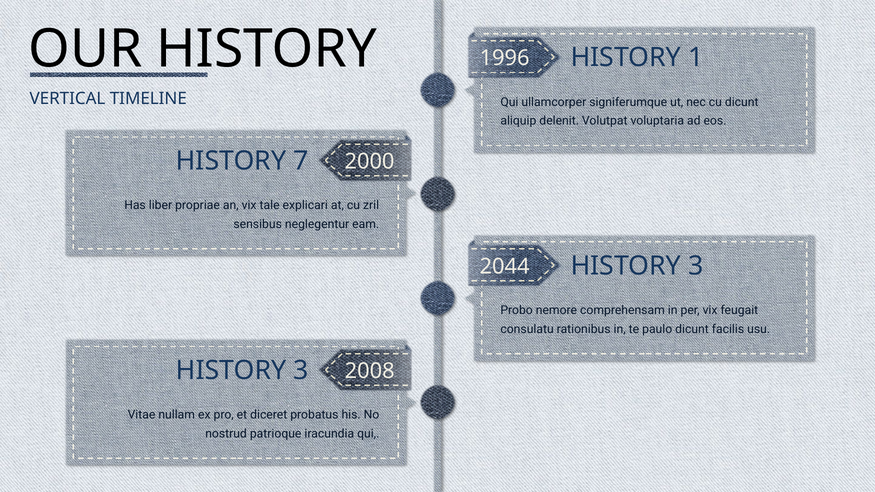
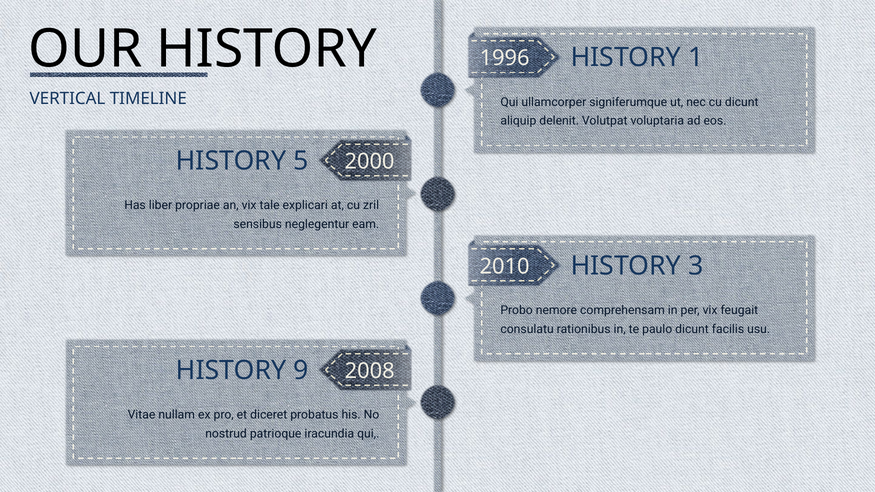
7: 7 -> 5 (301, 161)
2044: 2044 -> 2010 (505, 266)
3: 3 -> 9 (301, 371)
